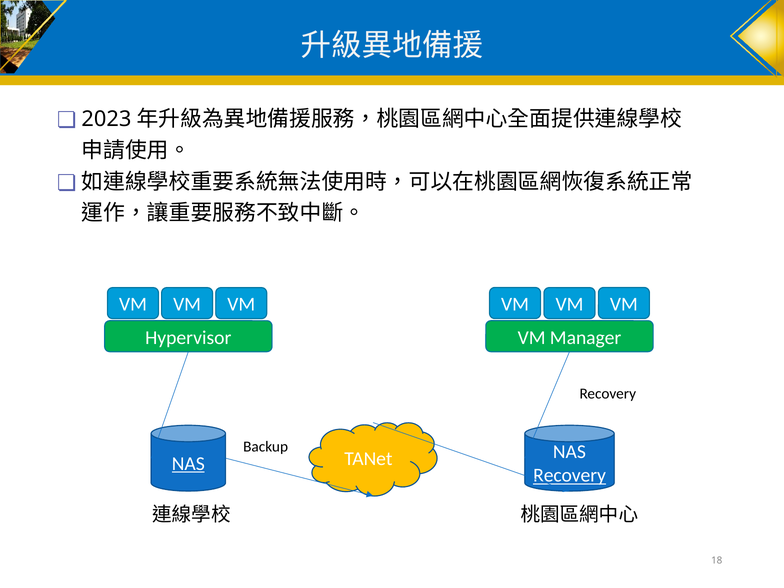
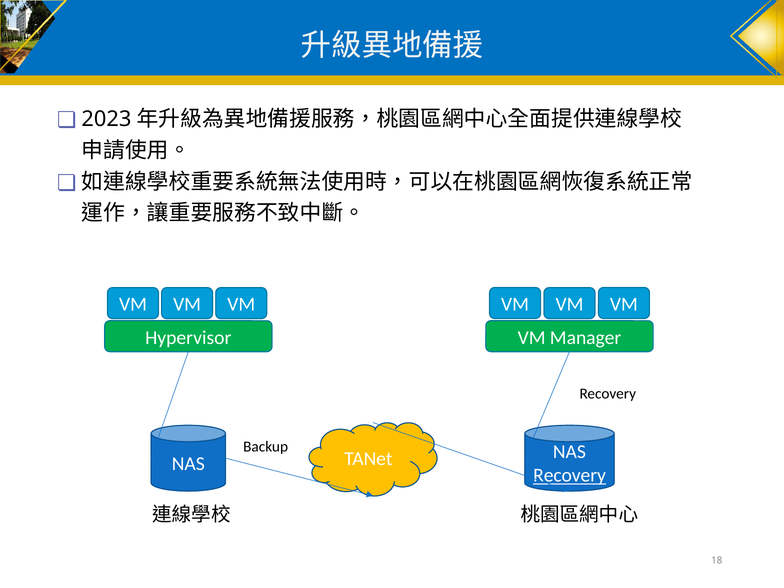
NAS underline: present -> none (188, 464)
